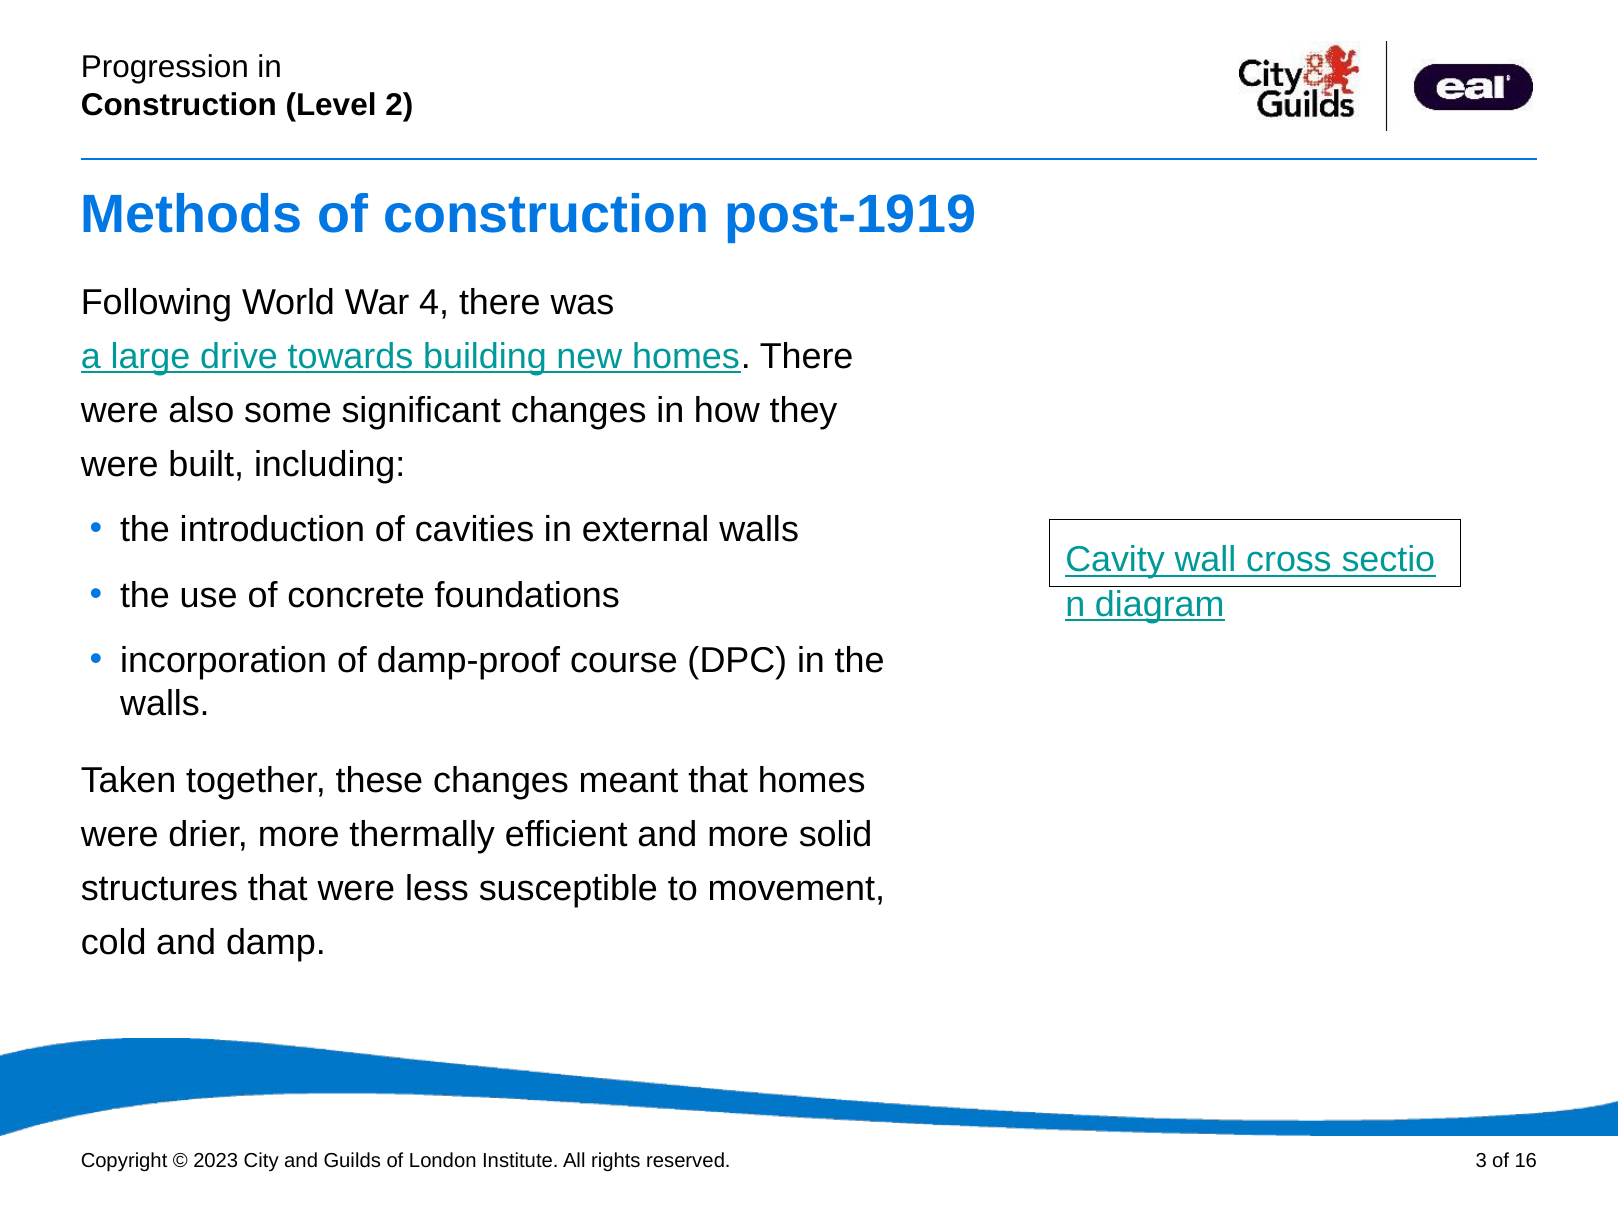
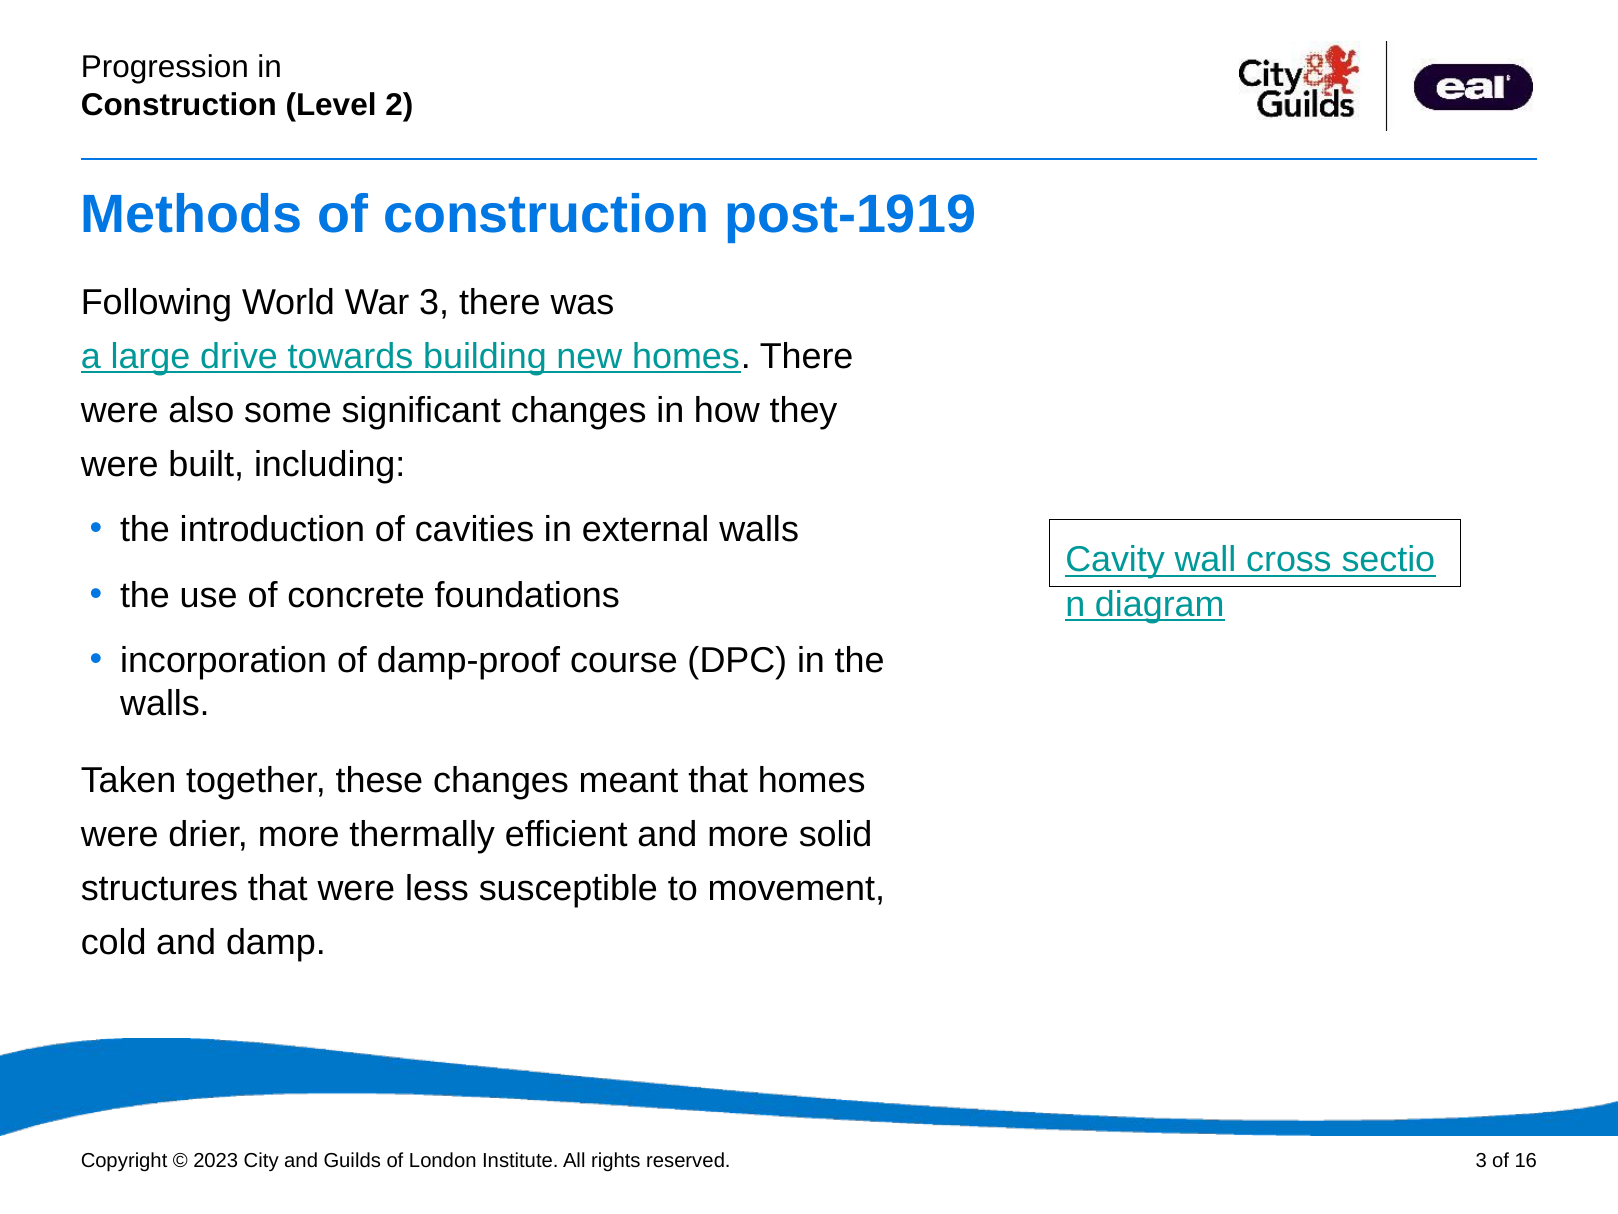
War 4: 4 -> 3 (434, 302)
